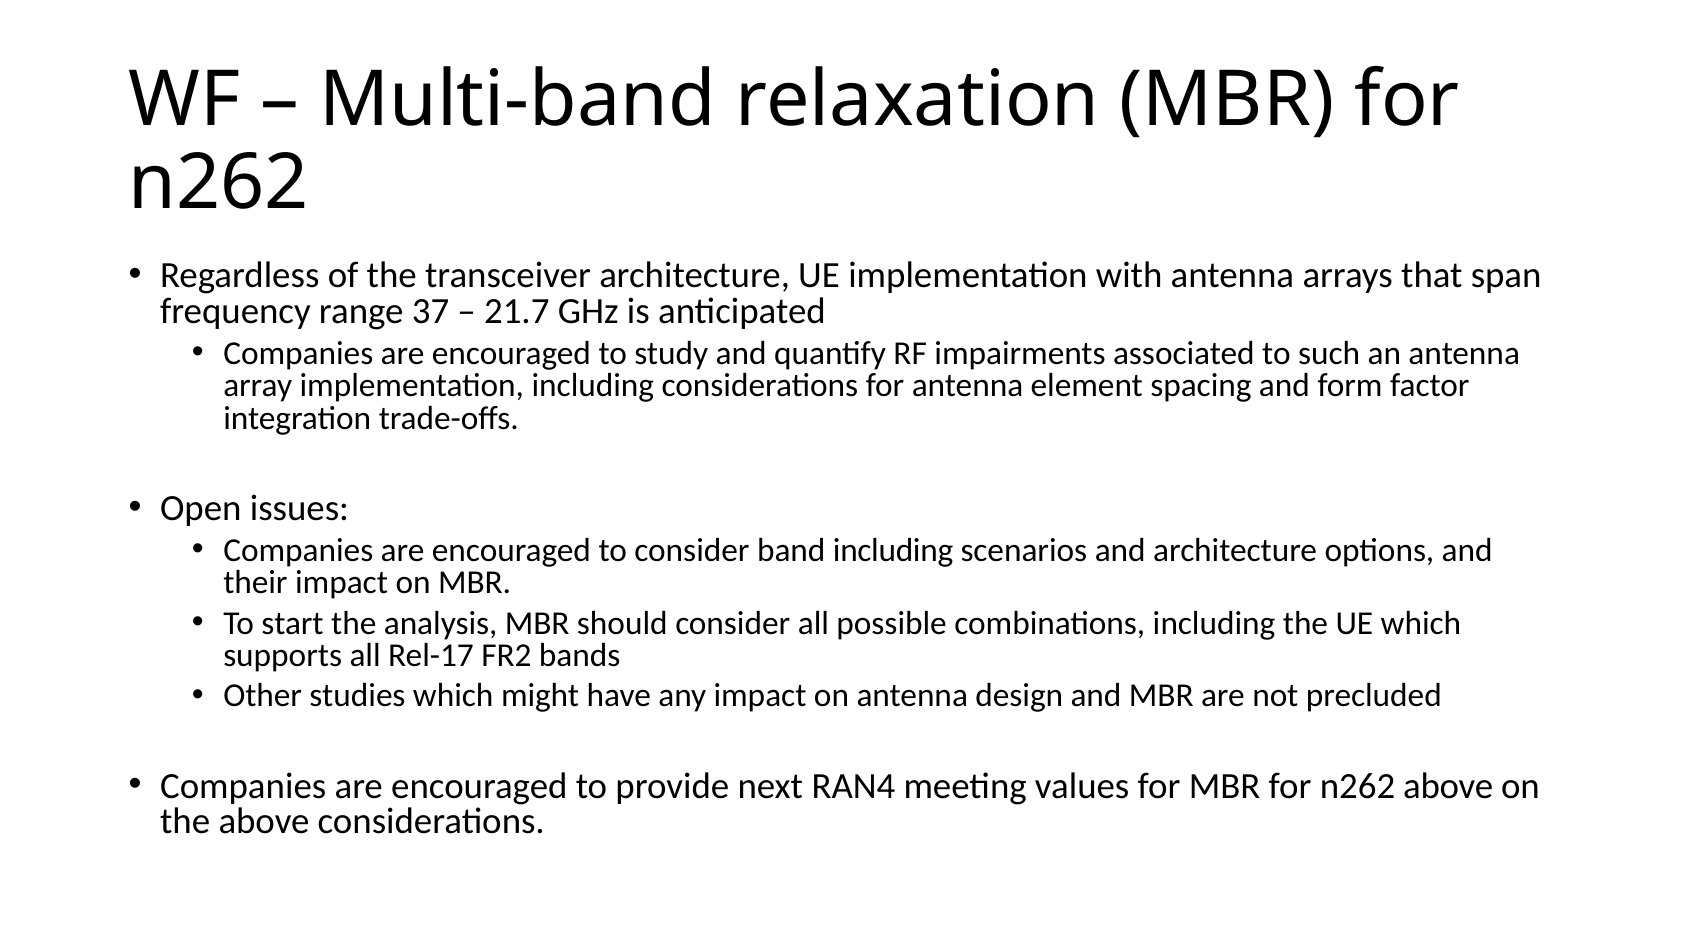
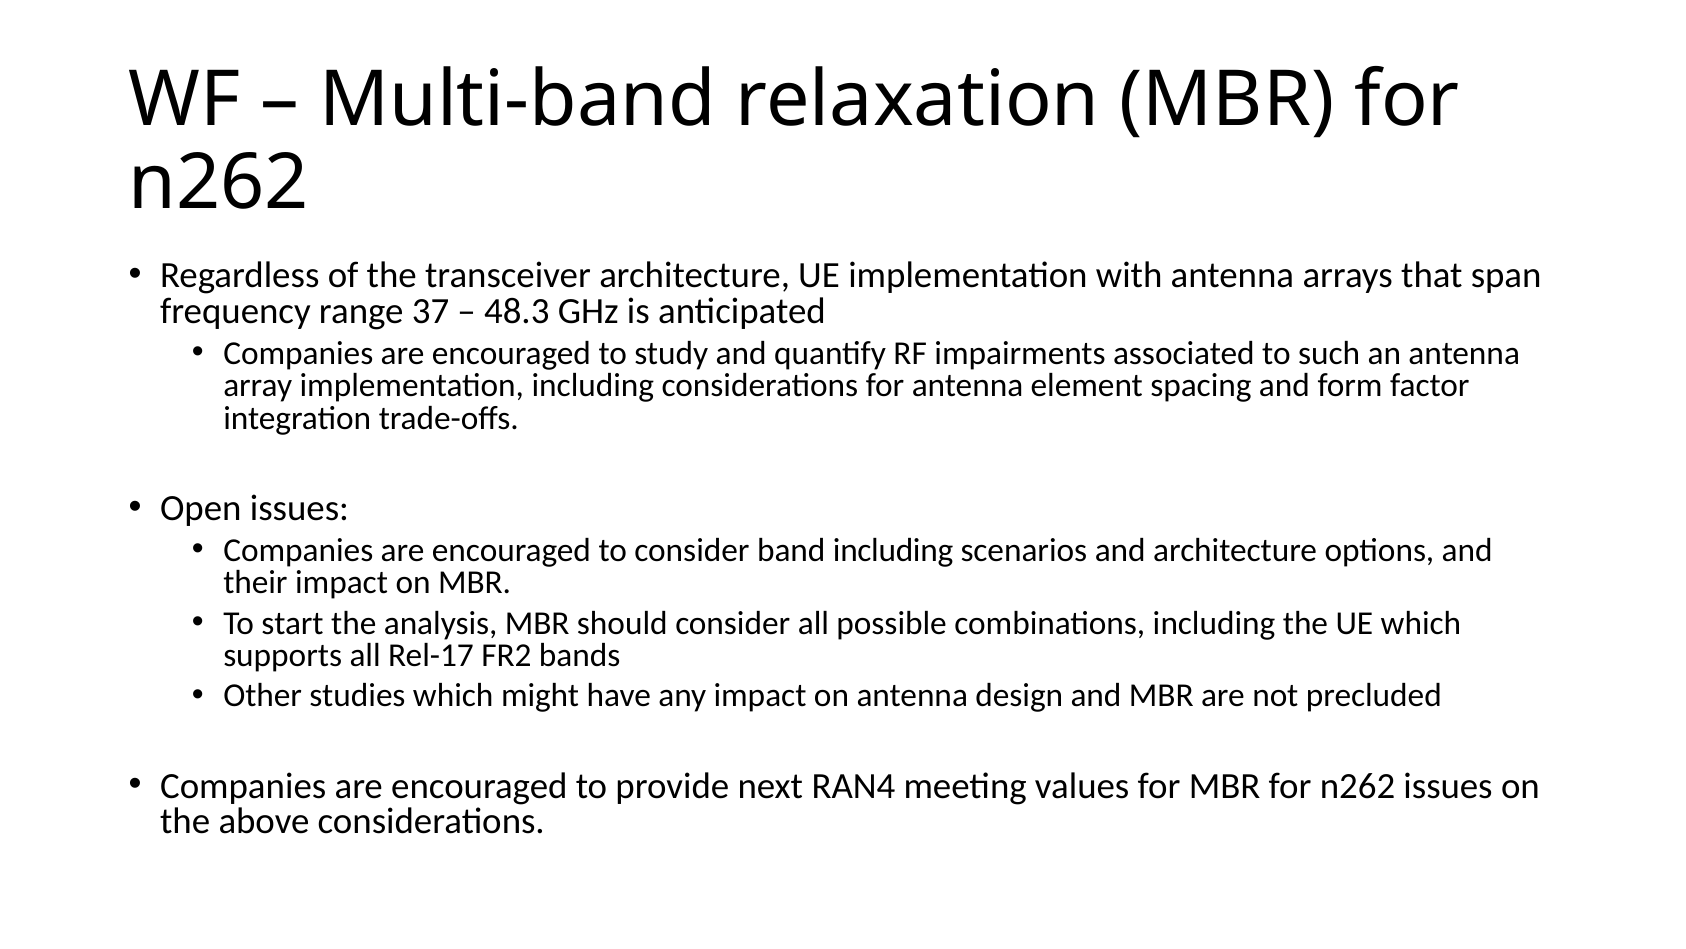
21.7: 21.7 -> 48.3 (517, 311)
n262 above: above -> issues (1448, 785)
